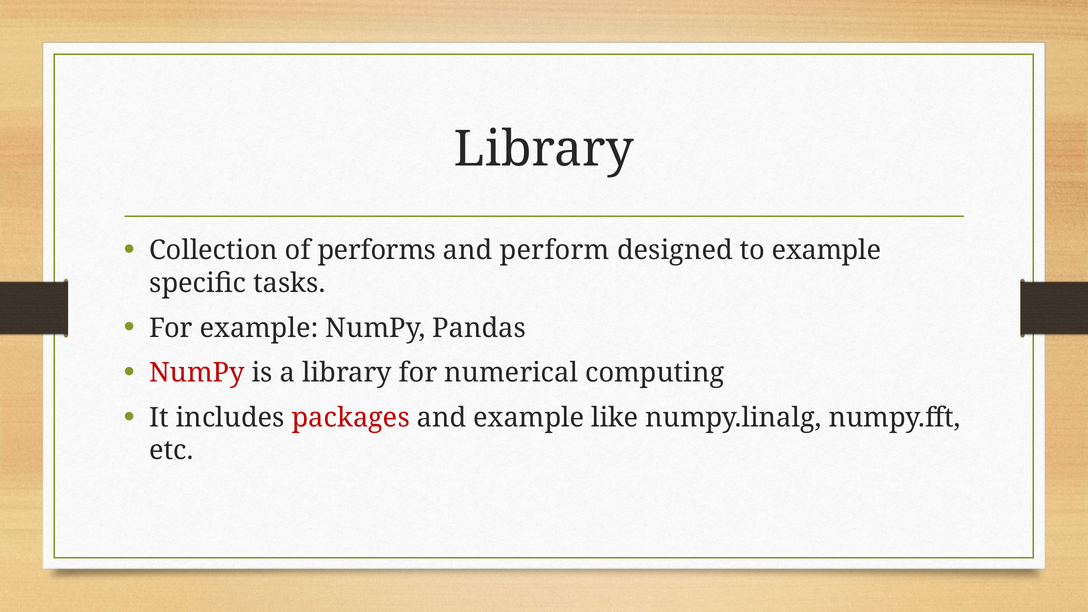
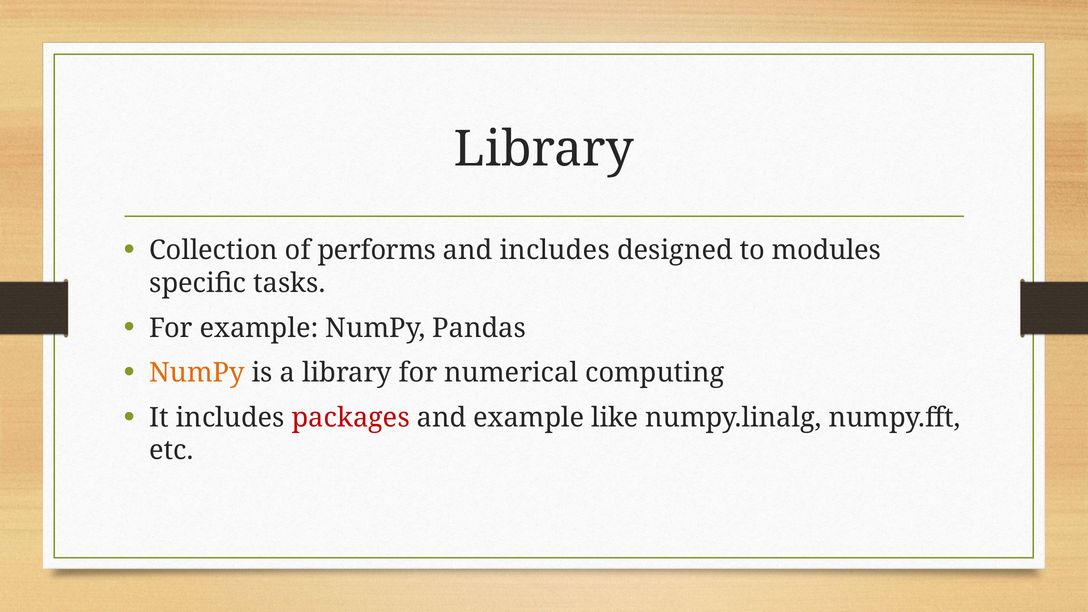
and perform: perform -> includes (555, 250)
to example: example -> modules (826, 250)
NumPy colour: red -> orange (197, 373)
